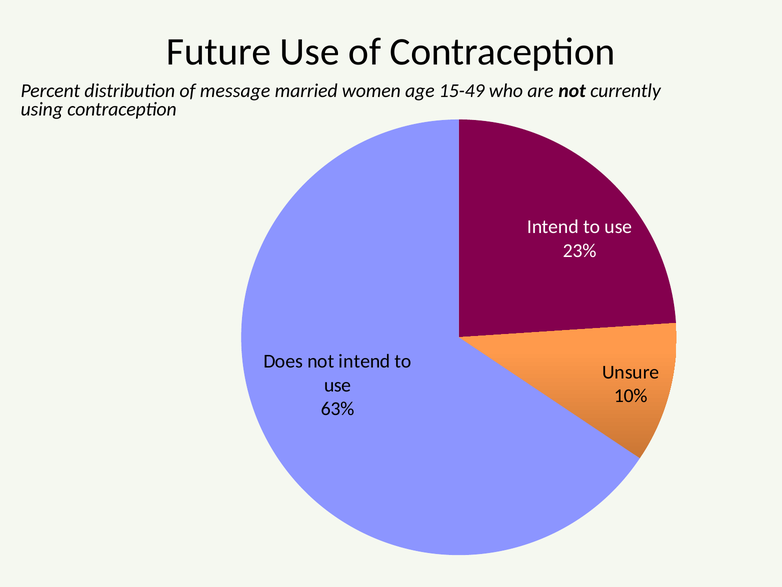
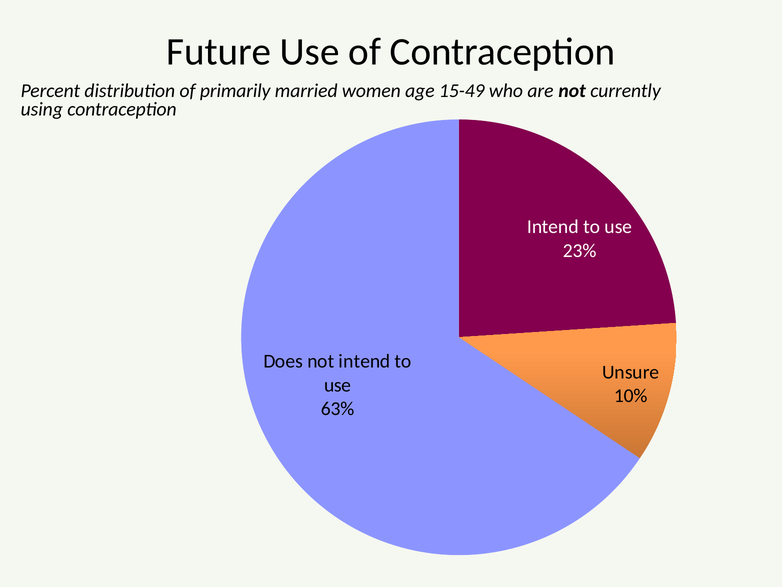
message: message -> primarily (235, 91)
